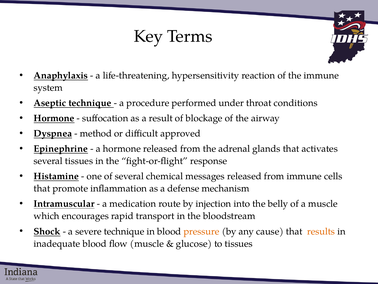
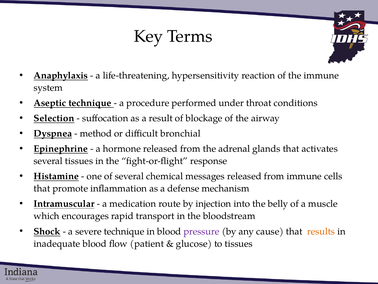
Hormone: Hormone -> Selection (54, 118)
approved: approved -> bronchial (180, 133)
pressure colour: orange -> purple (201, 231)
flow muscle: muscle -> patient (147, 243)
